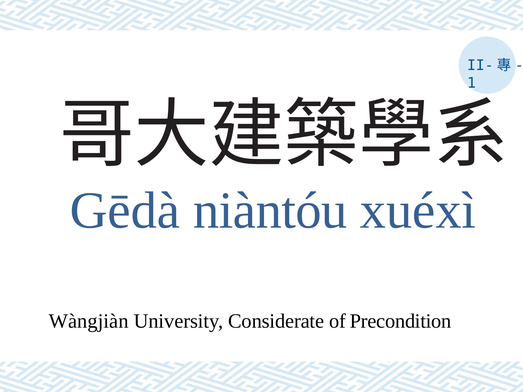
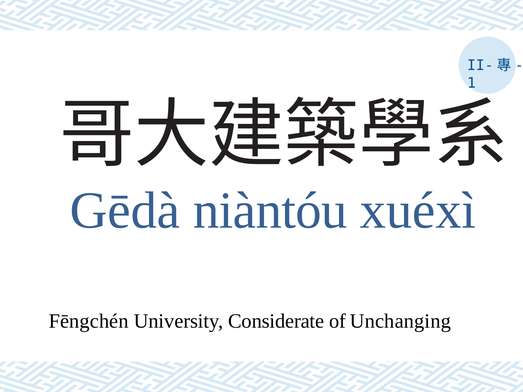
Wàngjiàn: Wàngjiàn -> Fēngchén (89, 321)
Precondition: Precondition -> Unchanging (400, 321)
